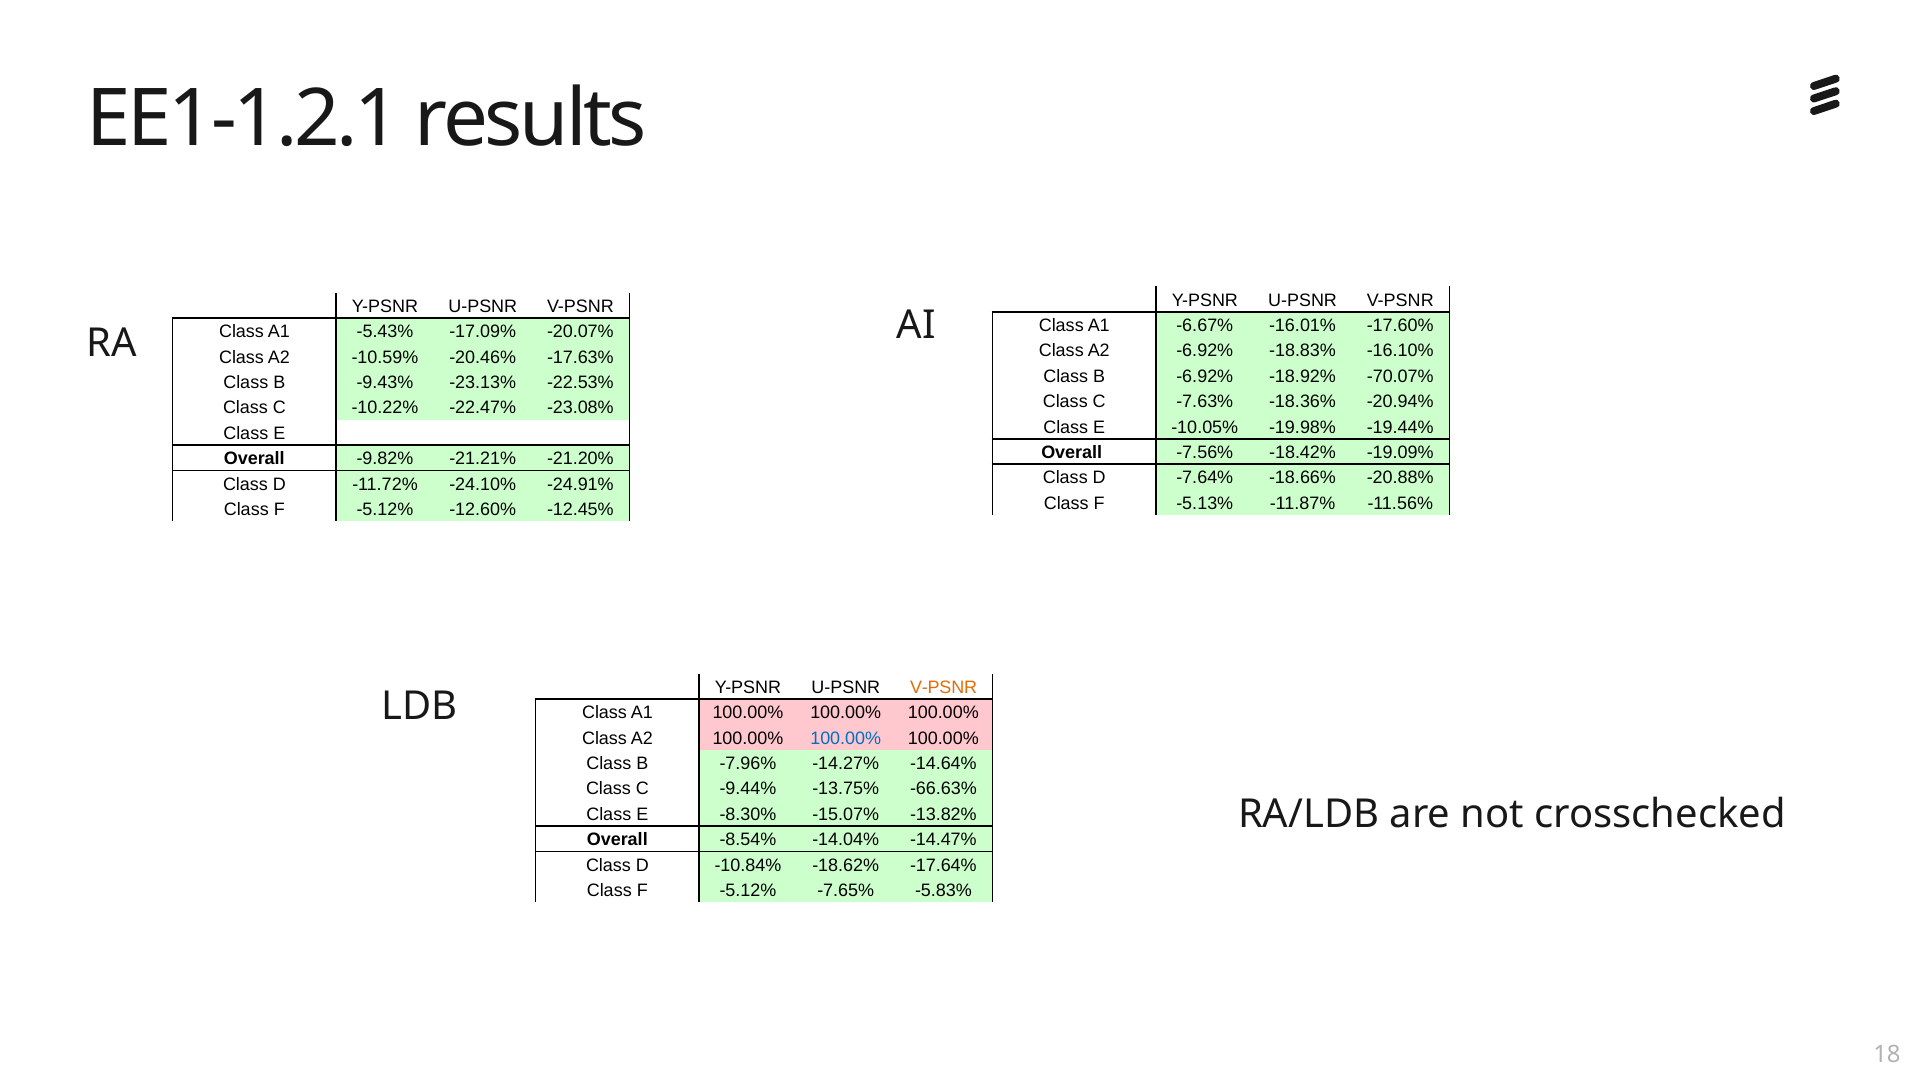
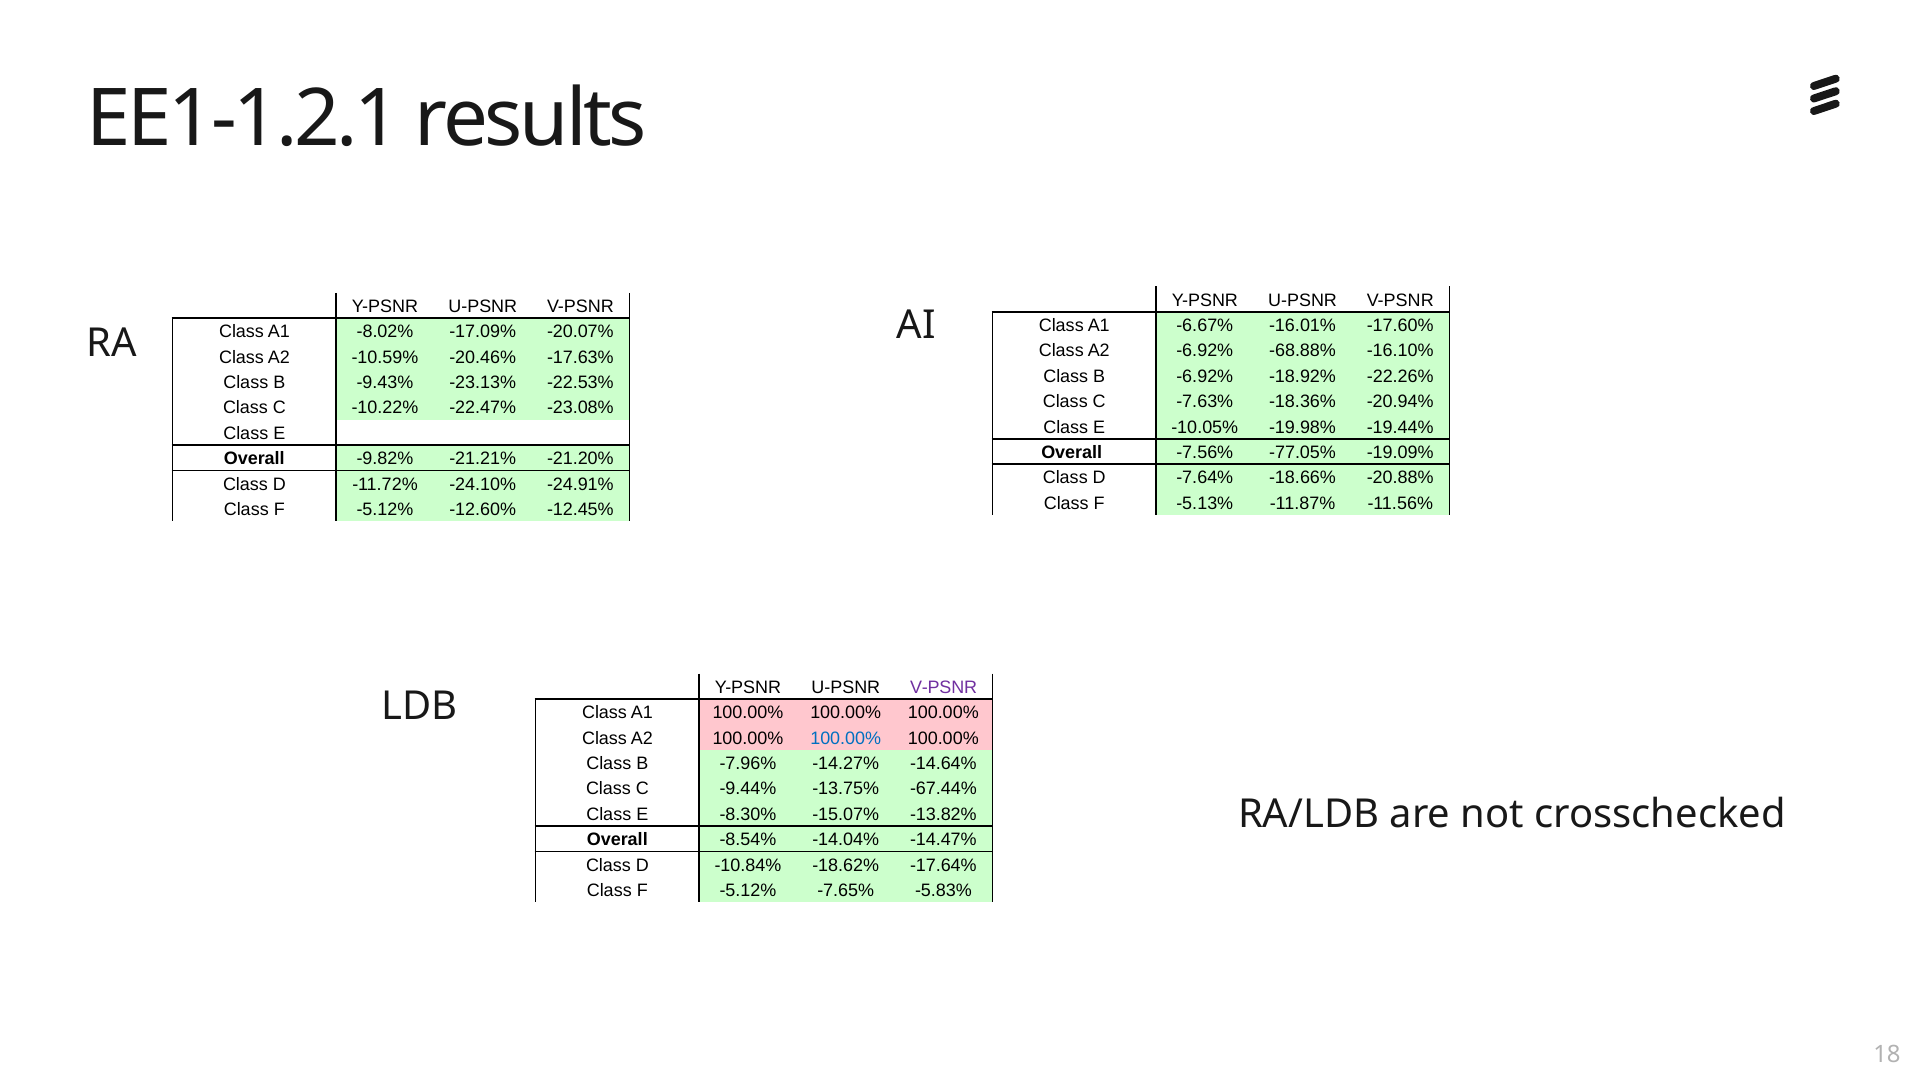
-5.43%: -5.43% -> -8.02% (385, 332)
-18.83%: -18.83% -> -68.88% (1303, 351)
-70.07%: -70.07% -> -22.26% (1400, 376)
-18.42%: -18.42% -> -77.05% (1303, 453)
V-PSNR colour: orange -> purple (944, 688)
-66.63%: -66.63% -> -67.44% (943, 789)
